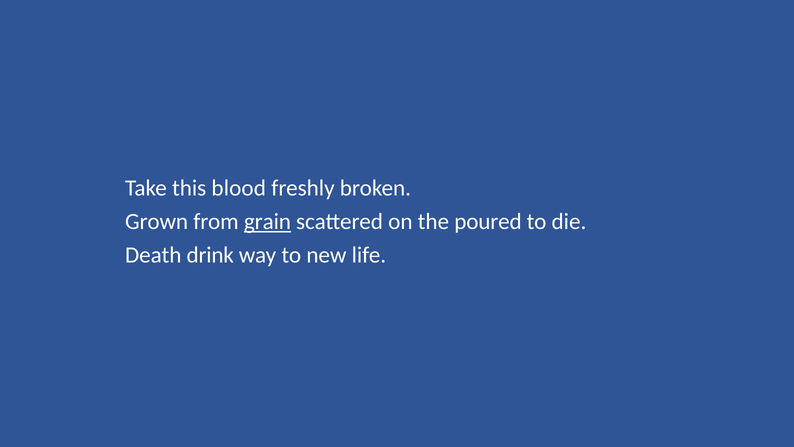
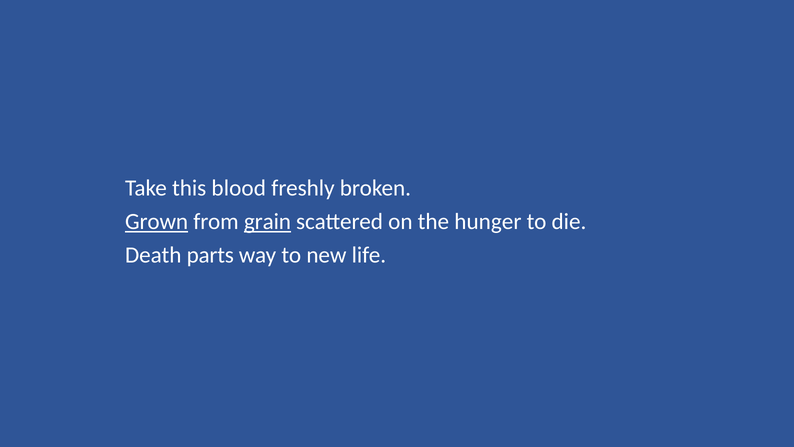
Grown underline: none -> present (157, 221)
poured: poured -> hunger (488, 221)
drink: drink -> parts (210, 255)
